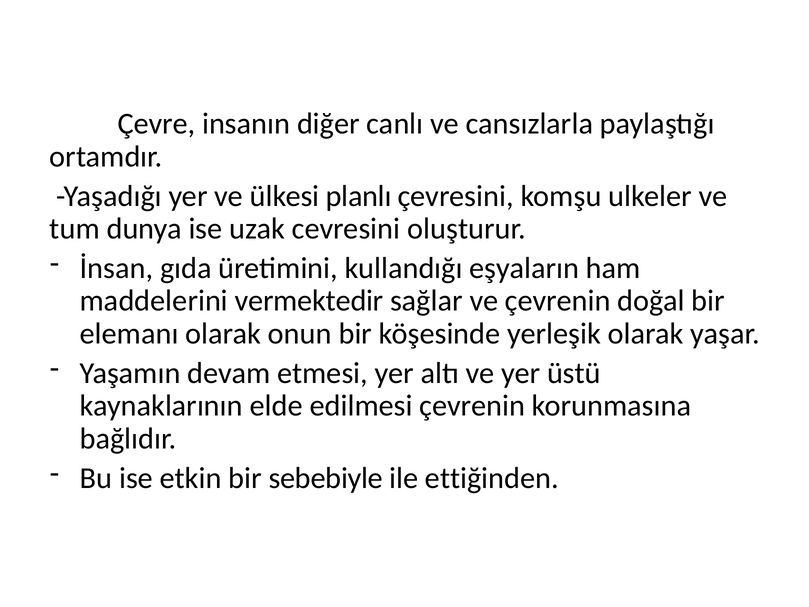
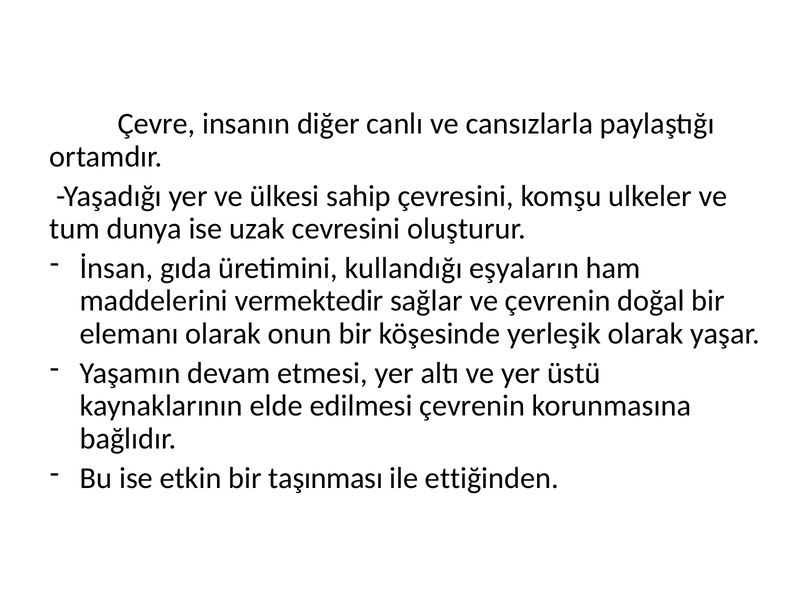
planlı: planlı -> sahip (359, 196)
sebebiyle: sebebiyle -> taşınması (326, 478)
